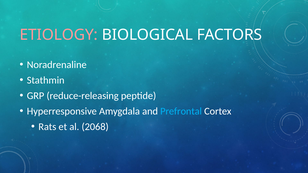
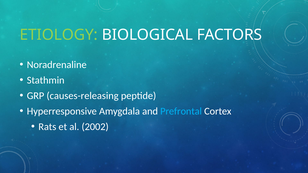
ETIOLOGY colour: pink -> light green (59, 35)
reduce-releasing: reduce-releasing -> causes-releasing (83, 96)
2068: 2068 -> 2002 (95, 127)
